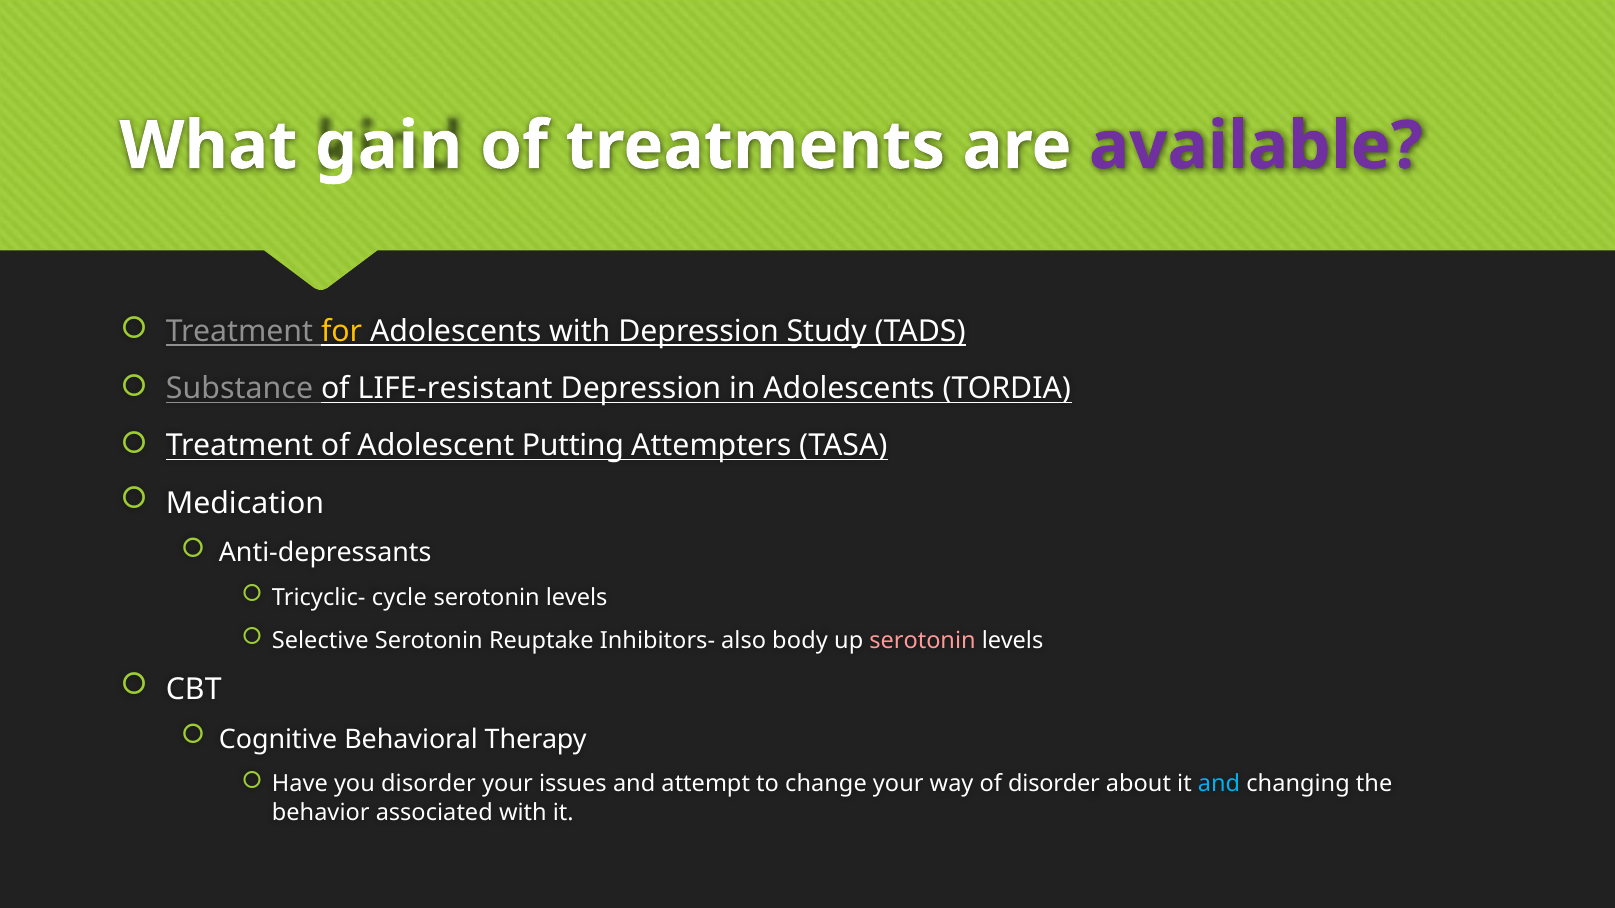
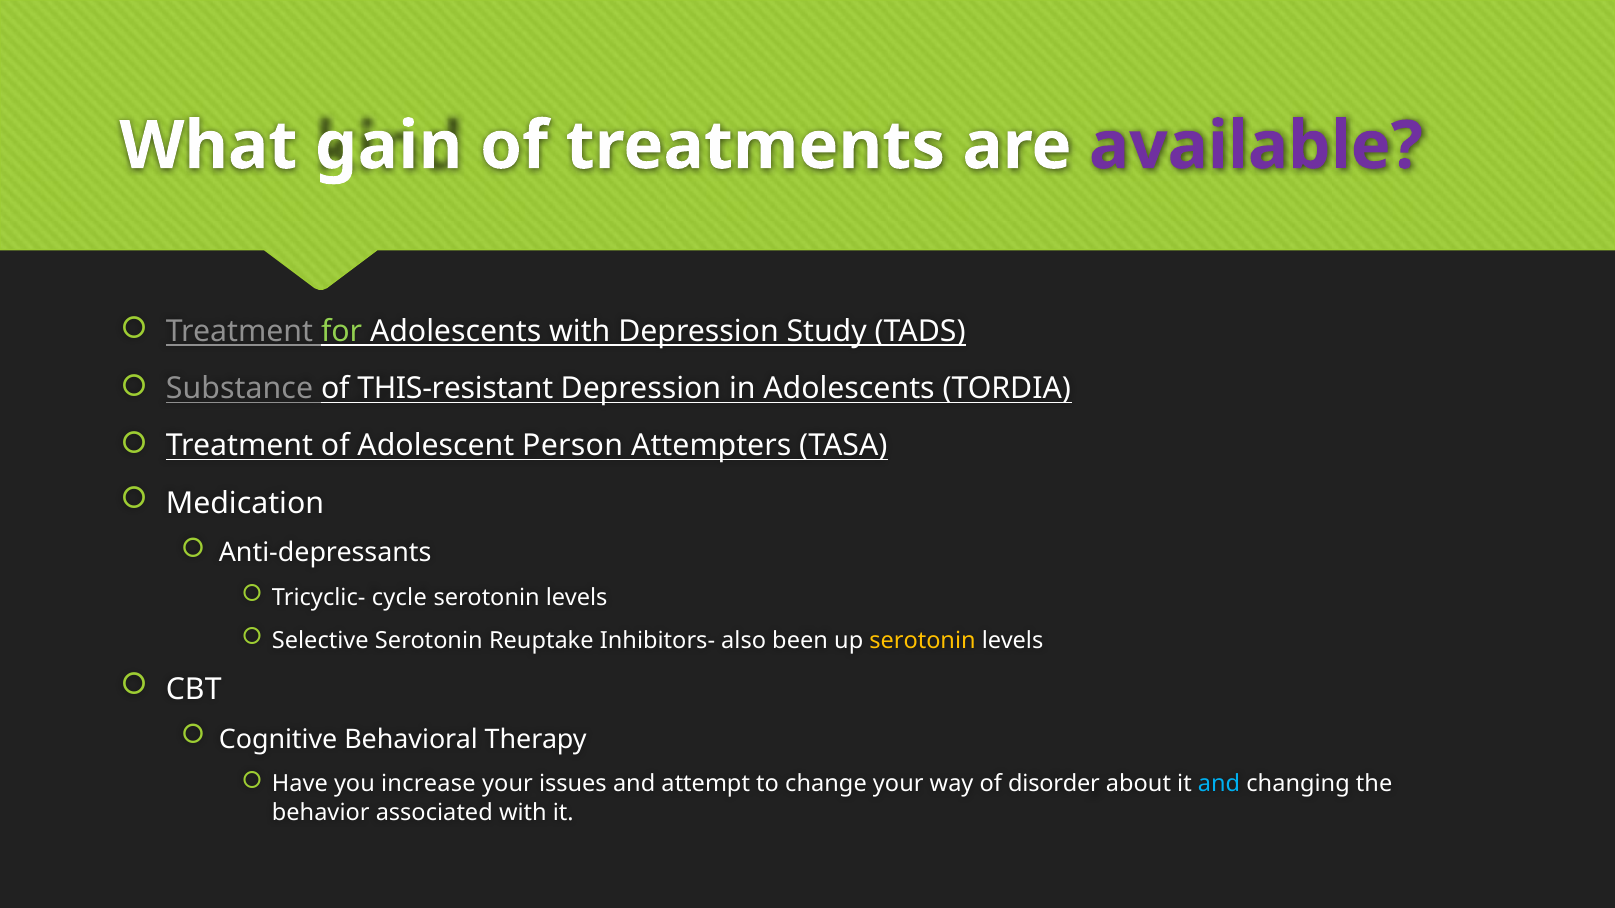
for colour: yellow -> light green (342, 331)
LIFE-resistant: LIFE-resistant -> THIS-resistant (455, 389)
Putting: Putting -> Person (573, 446)
body: body -> been (800, 641)
serotonin colour: pink -> yellow (923, 641)
you disorder: disorder -> increase (428, 785)
